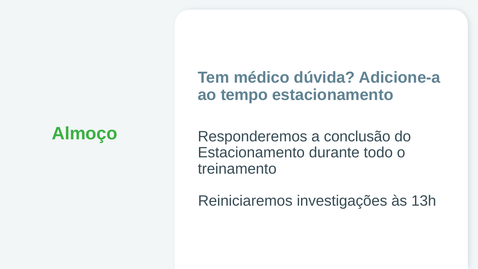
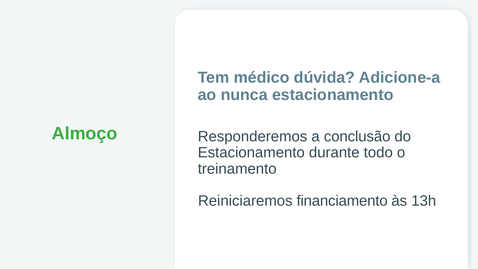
tempo: tempo -> nunca (244, 95)
investigações: investigações -> financiamento (342, 201)
